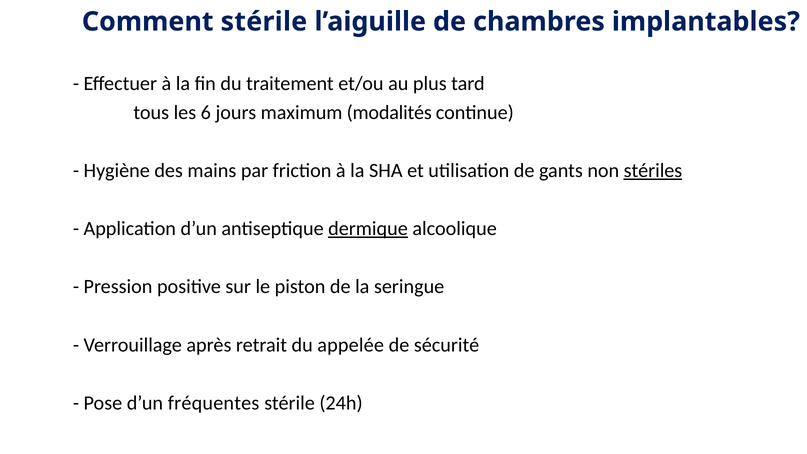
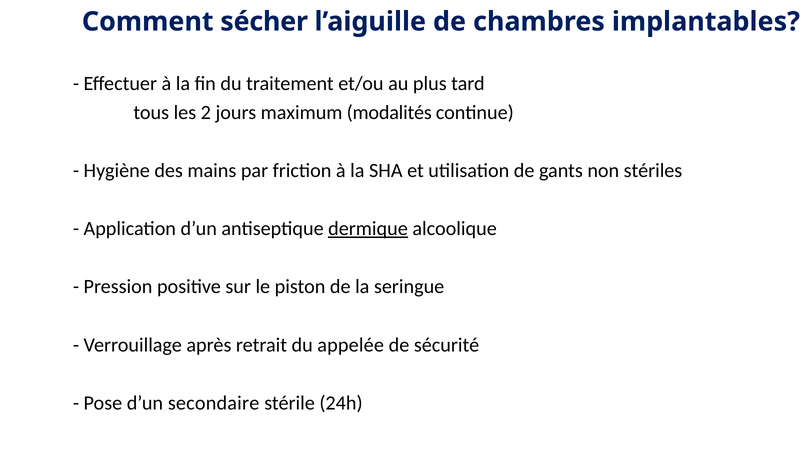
Comment stérile: stérile -> sécher (264, 22)
6: 6 -> 2 (206, 112)
stériles underline: present -> none (653, 171)
fréquentes: fréquentes -> secondaire (214, 403)
